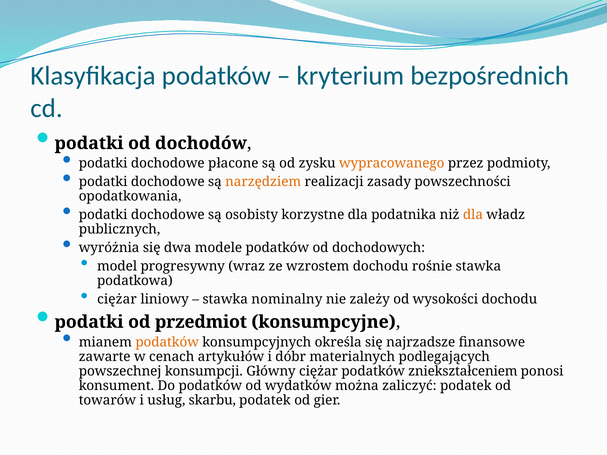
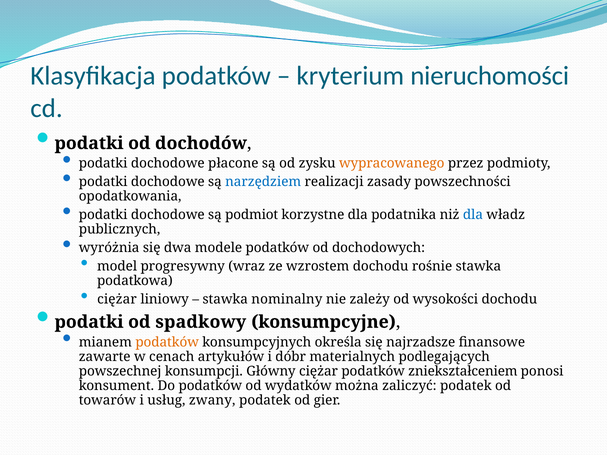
bezpośrednich: bezpośrednich -> nieruchomości (490, 76)
narzędziem colour: orange -> blue (263, 182)
osobisty: osobisty -> podmiot (252, 215)
dla colour: orange -> blue (473, 215)
przedmiot: przedmiot -> spadkowy (201, 322)
skarbu: skarbu -> zwany (212, 401)
